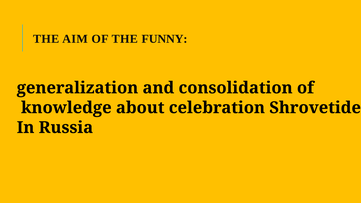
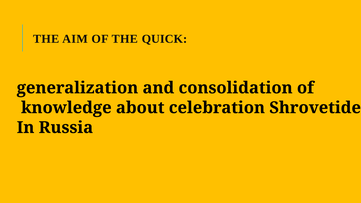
FUNNY: FUNNY -> QUICK (164, 39)
